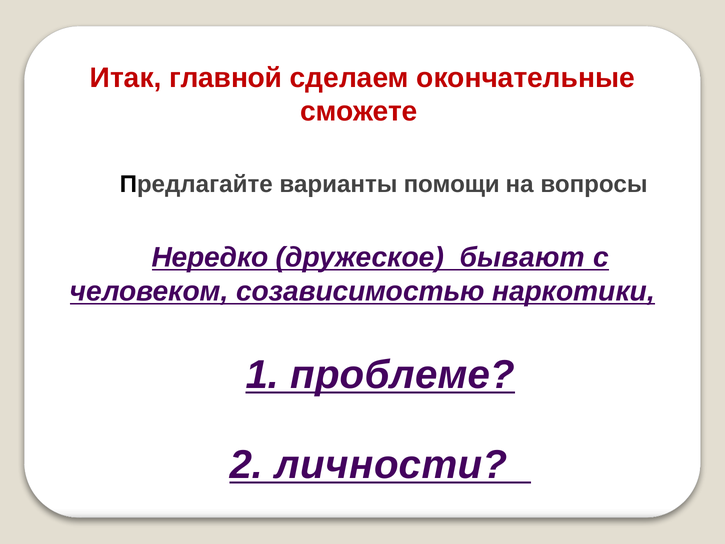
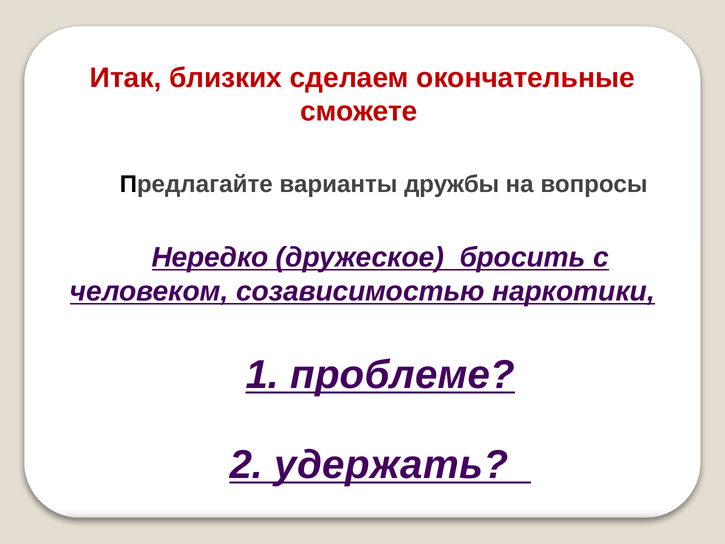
главной: главной -> близких (226, 78)
помощи: помощи -> дружбы (452, 184)
бывают: бывают -> бросить (522, 257)
личности: личности -> удержать (391, 465)
